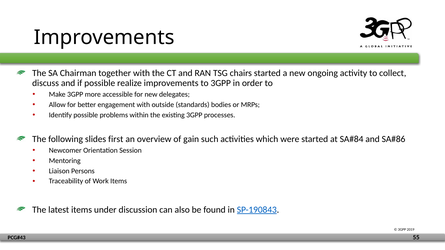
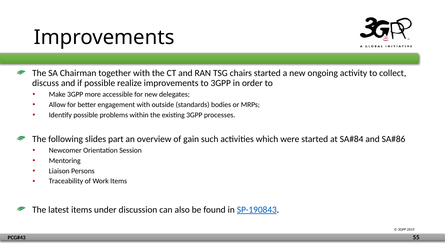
first: first -> part (116, 139)
